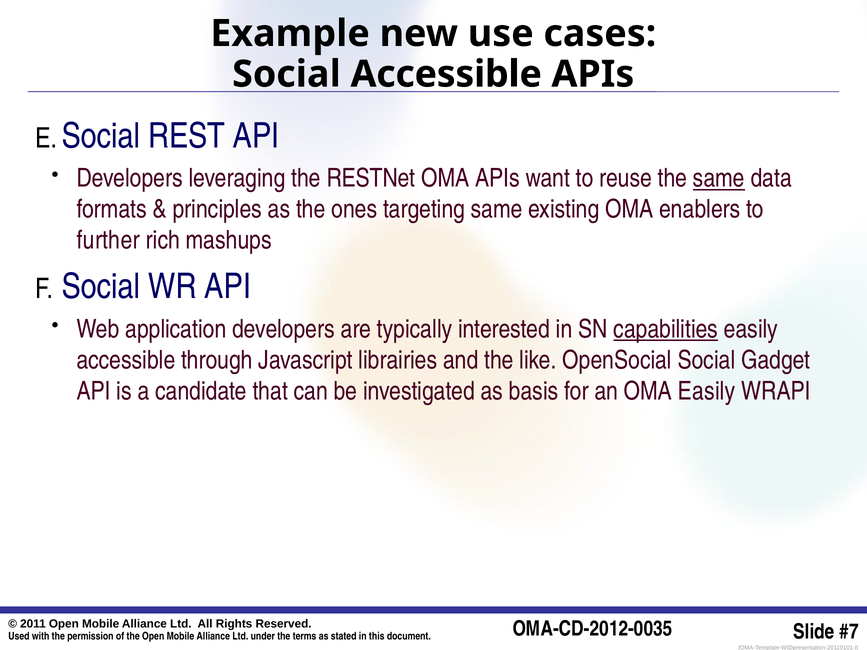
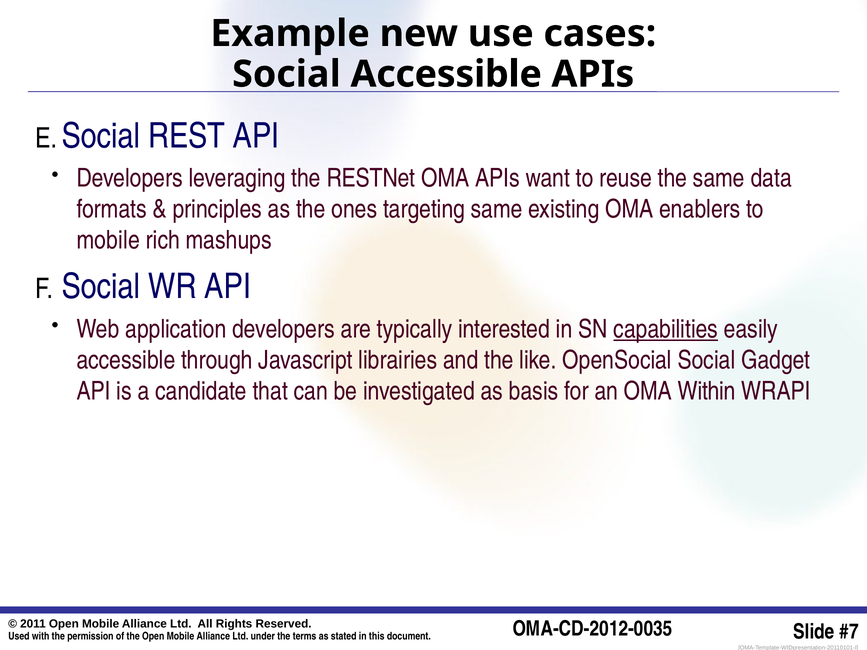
same underline: present -> none (719, 179)
further: further -> mobile (108, 241)
OMA Easily: Easily -> Within (707, 391)
